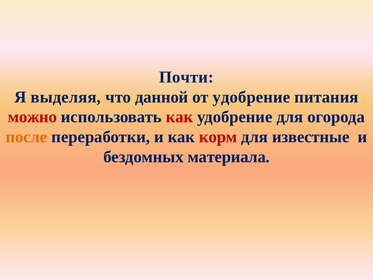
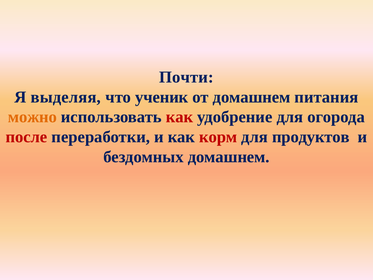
данной: данной -> ученик (162, 97)
от удобрение: удобрение -> домашнем (252, 97)
можно colour: red -> orange (32, 117)
после colour: orange -> red (26, 137)
известные: известные -> продуктов (311, 137)
бездомных материала: материала -> домашнем (229, 157)
